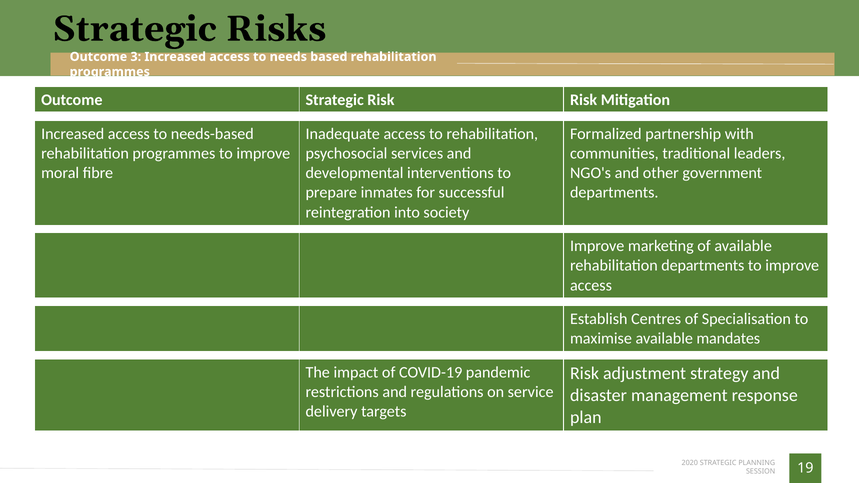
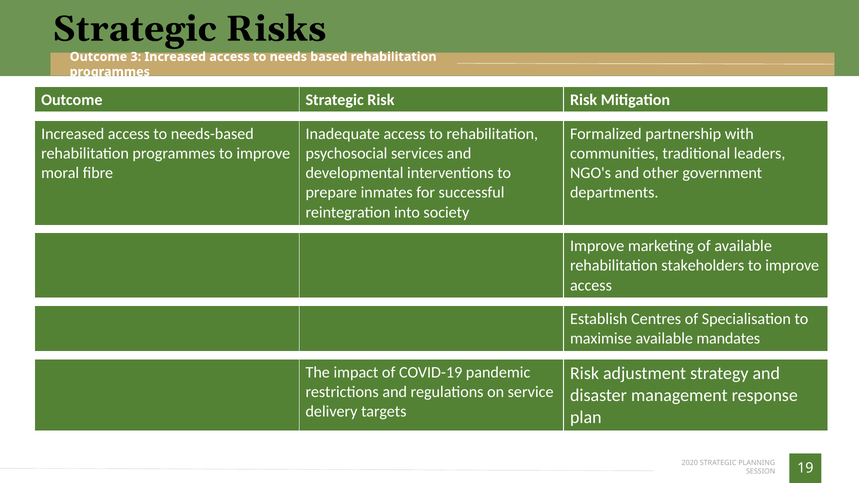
rehabilitation departments: departments -> stakeholders (703, 266)
